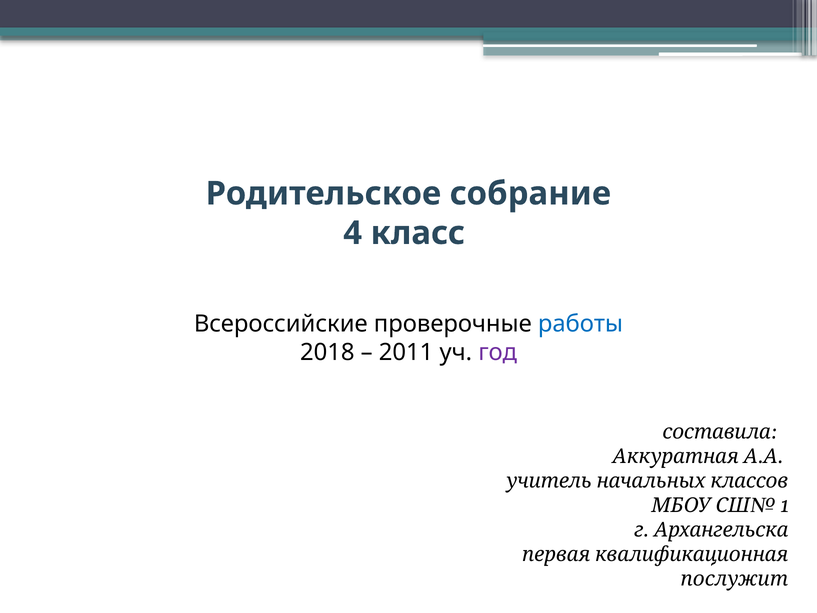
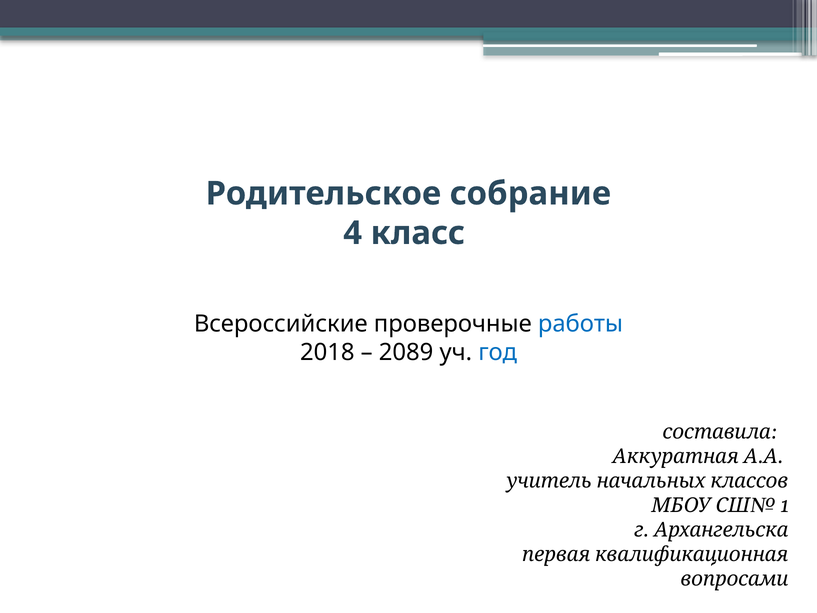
2011: 2011 -> 2089 (406, 352)
год colour: purple -> blue (498, 352)
послужит: послужит -> вопросами (735, 579)
